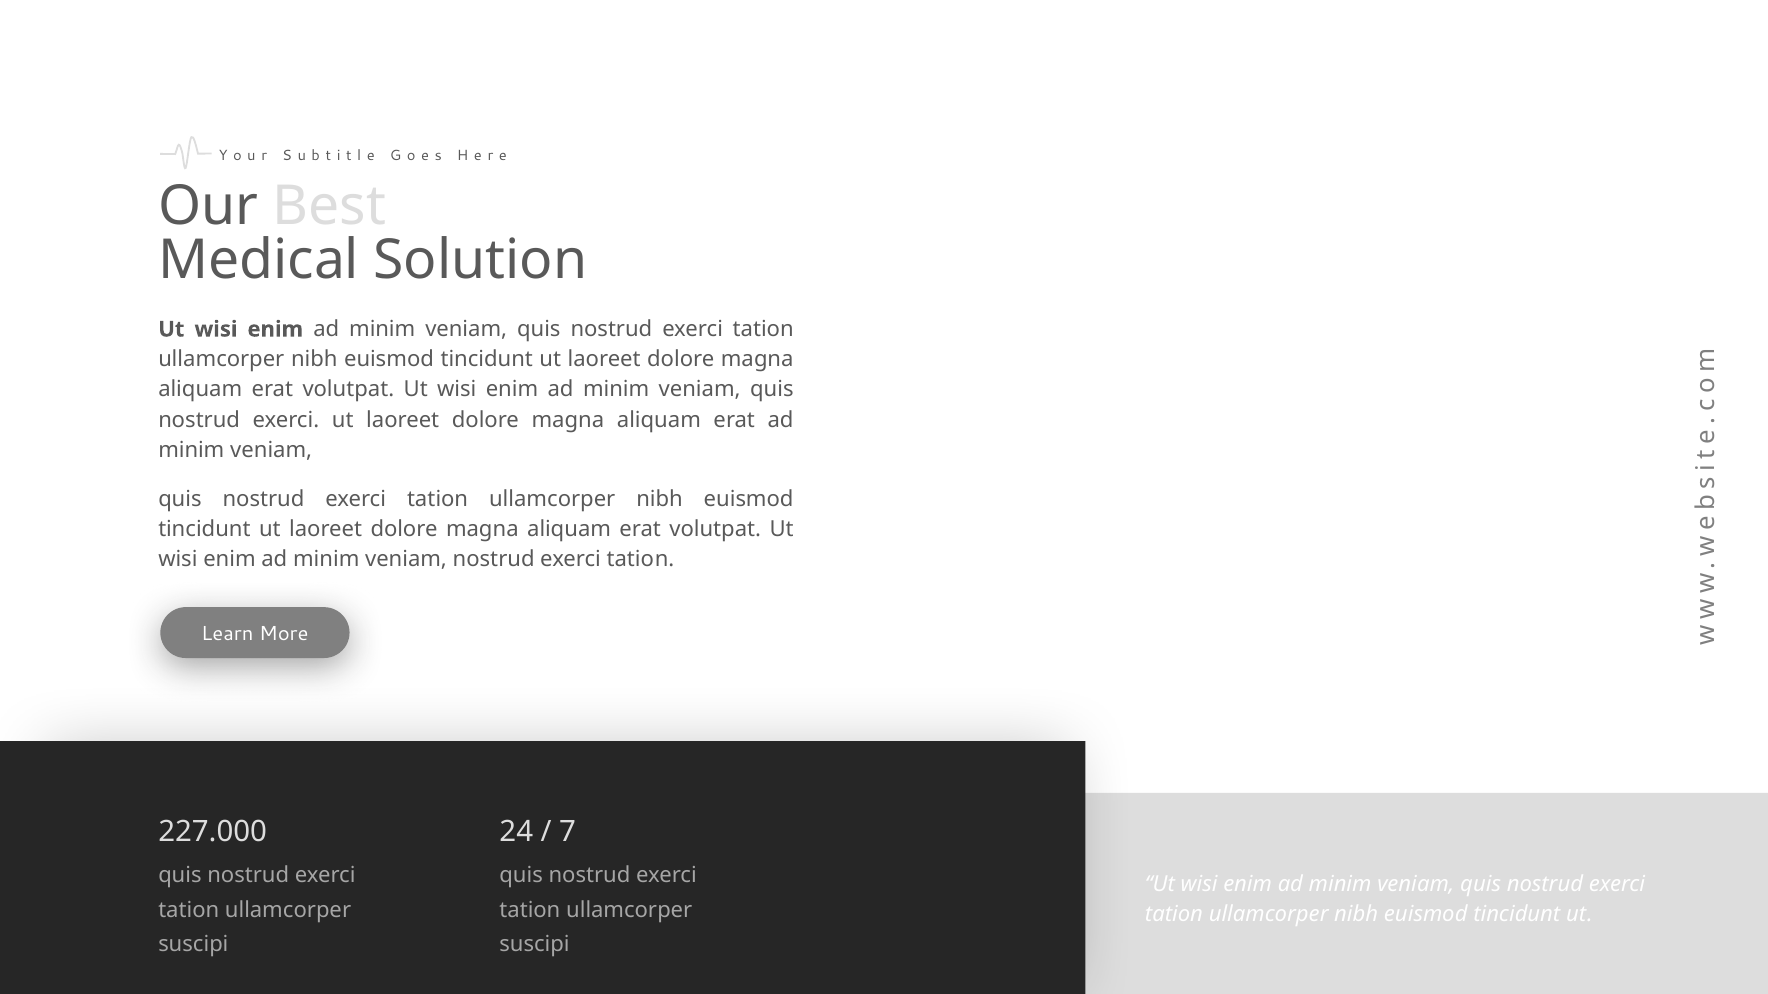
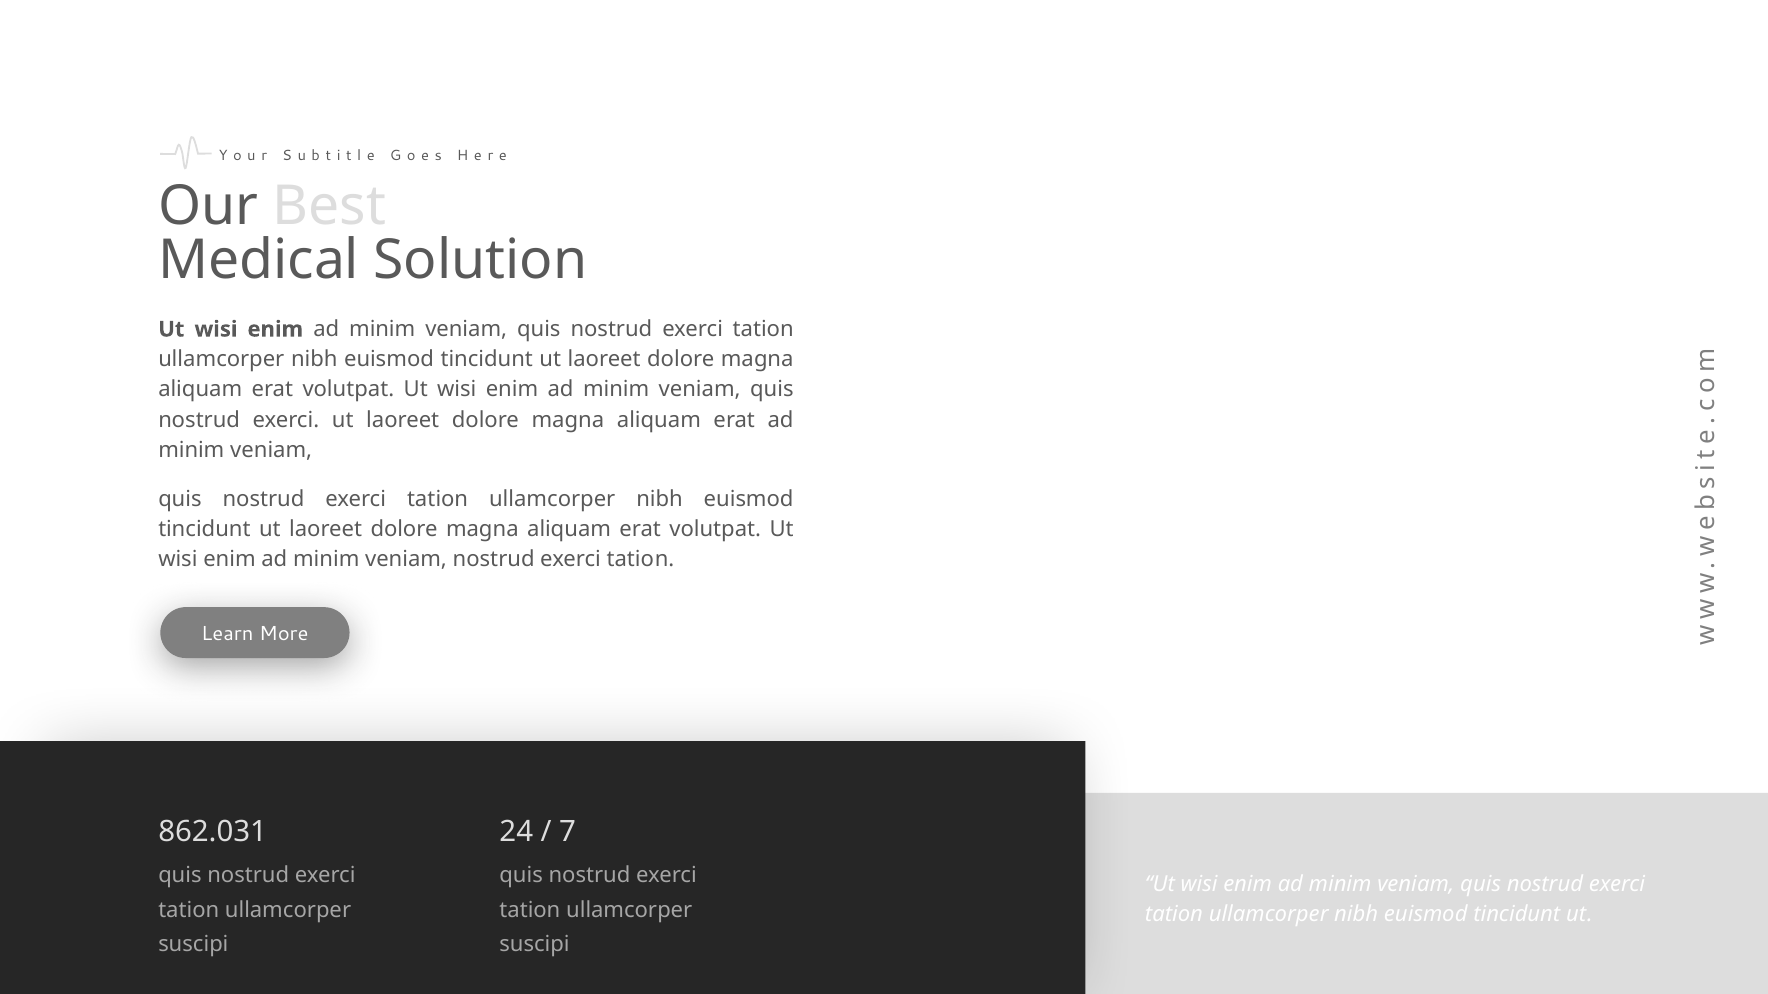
227.000: 227.000 -> 862.031 (213, 832)
